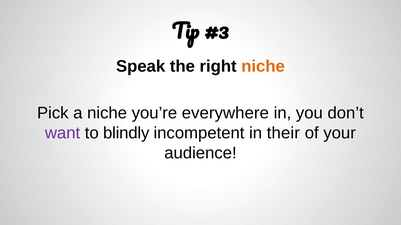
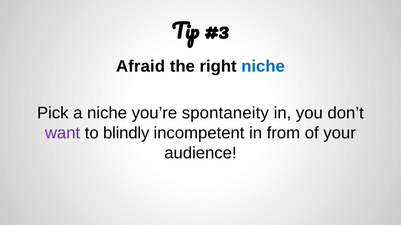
Speak: Speak -> Afraid (141, 66)
niche colour: orange -> blue (263, 66)
everywhere: everywhere -> spontaneity (225, 113)
their: their -> from (283, 133)
